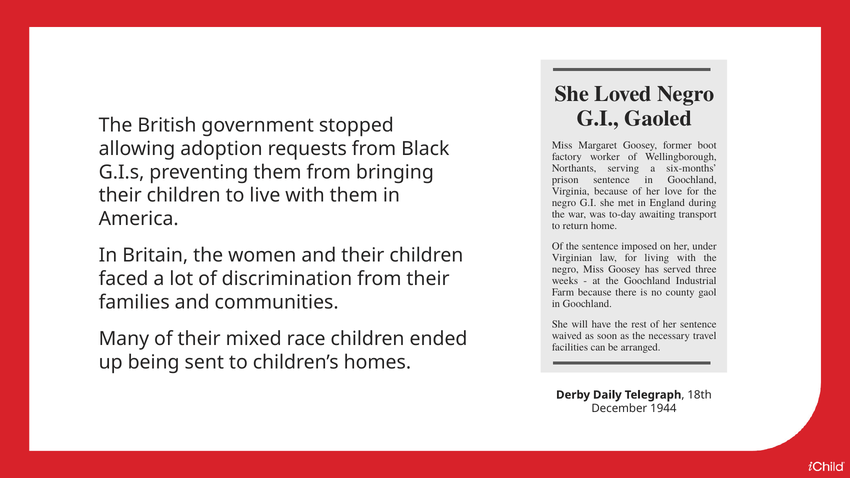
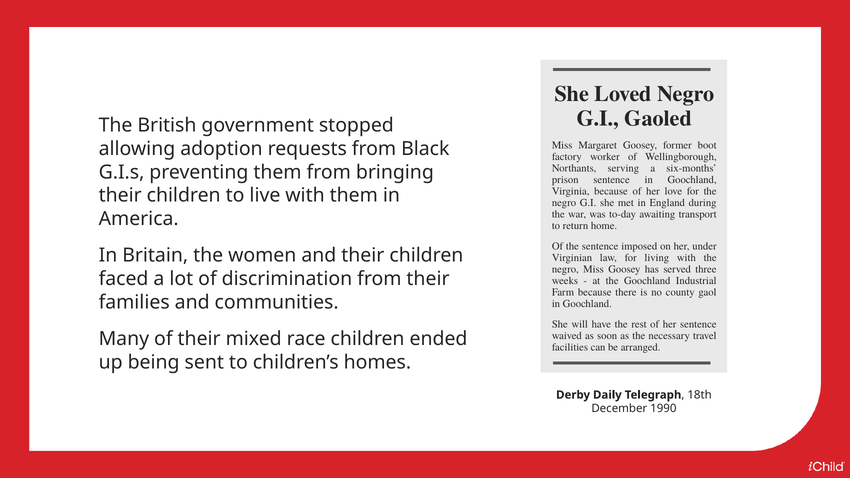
1944: 1944 -> 1990 (663, 409)
